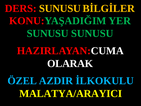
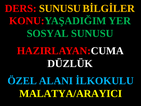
SUNUSU: SUNUSU -> SOSYAL (48, 33)
OLARAK: OLARAK -> DÜZLÜK (70, 63)
AZDIR: AZDIR -> ALANI (56, 81)
